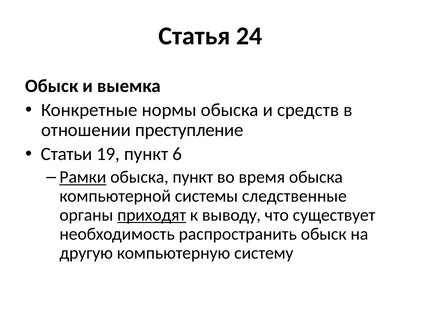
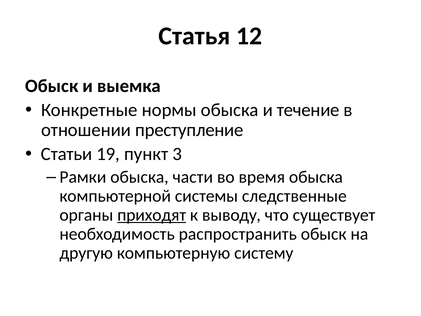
24: 24 -> 12 (249, 36)
средств: средств -> течение (308, 110)
6: 6 -> 3 (177, 154)
Рамки underline: present -> none (83, 177)
обыска пункт: пункт -> части (193, 177)
